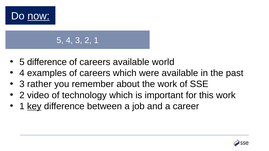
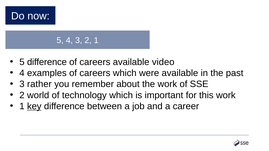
now underline: present -> none (39, 16)
world: world -> video (163, 62)
video: video -> world (38, 95)
